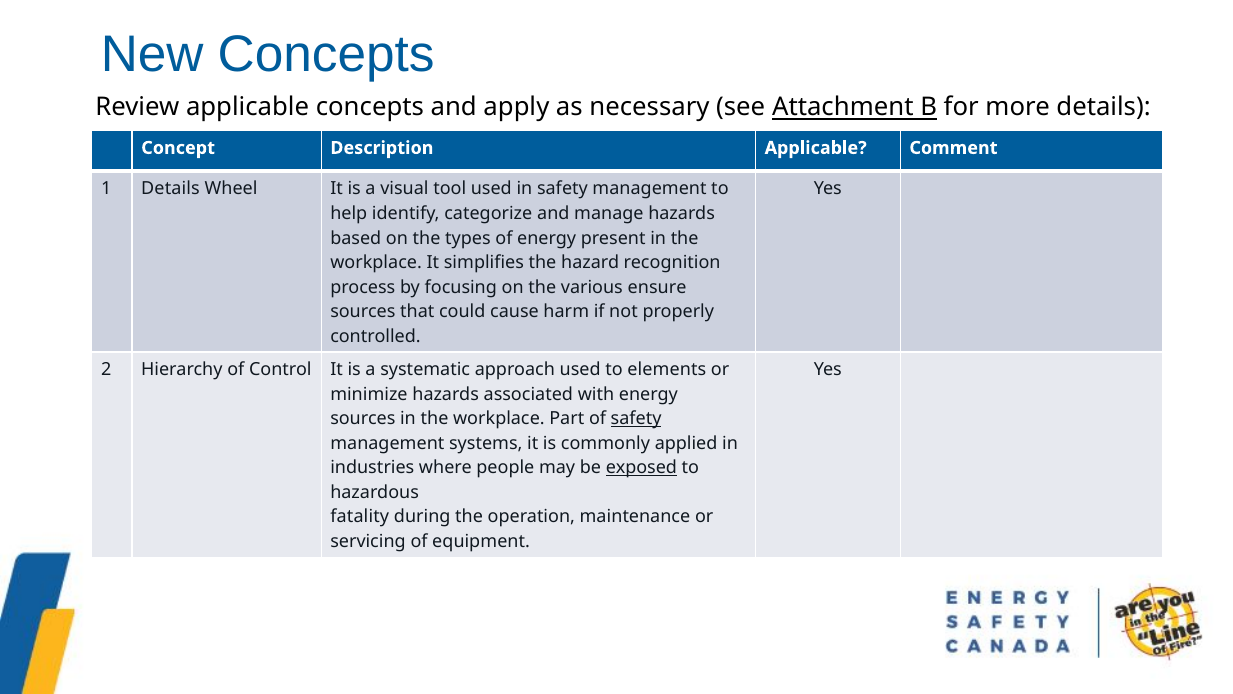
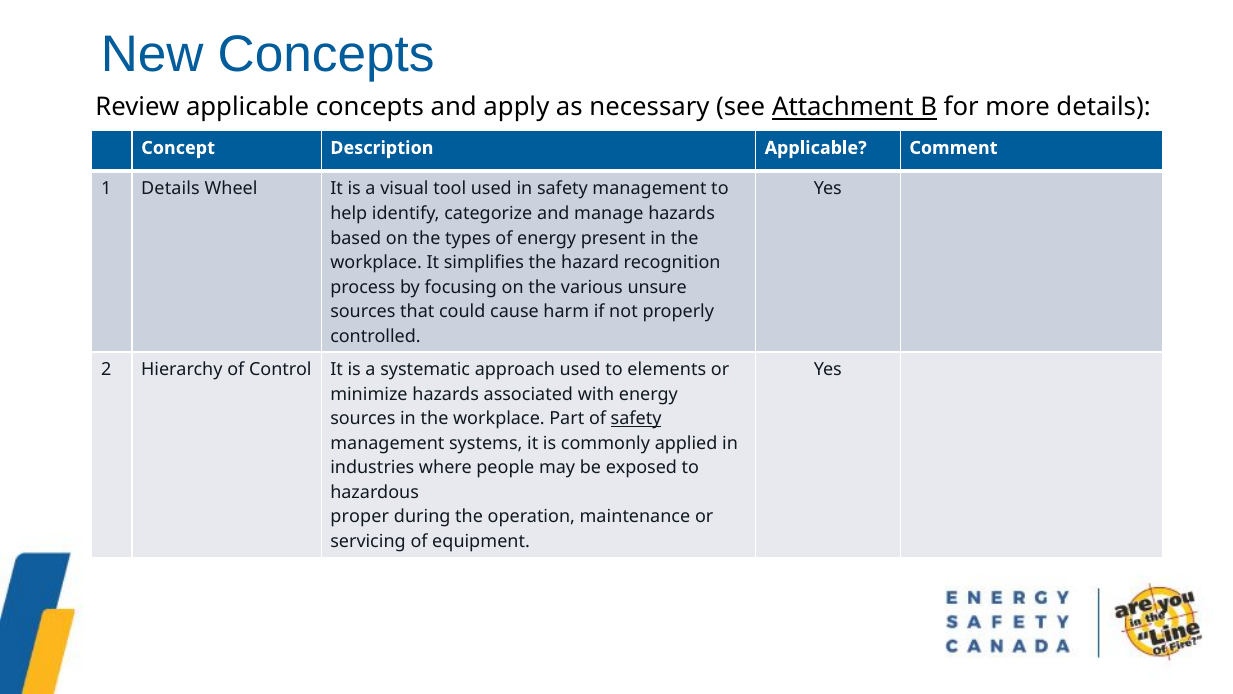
ensure: ensure -> unsure (657, 287)
exposed underline: present -> none (641, 468)
fatality: fatality -> proper (360, 517)
